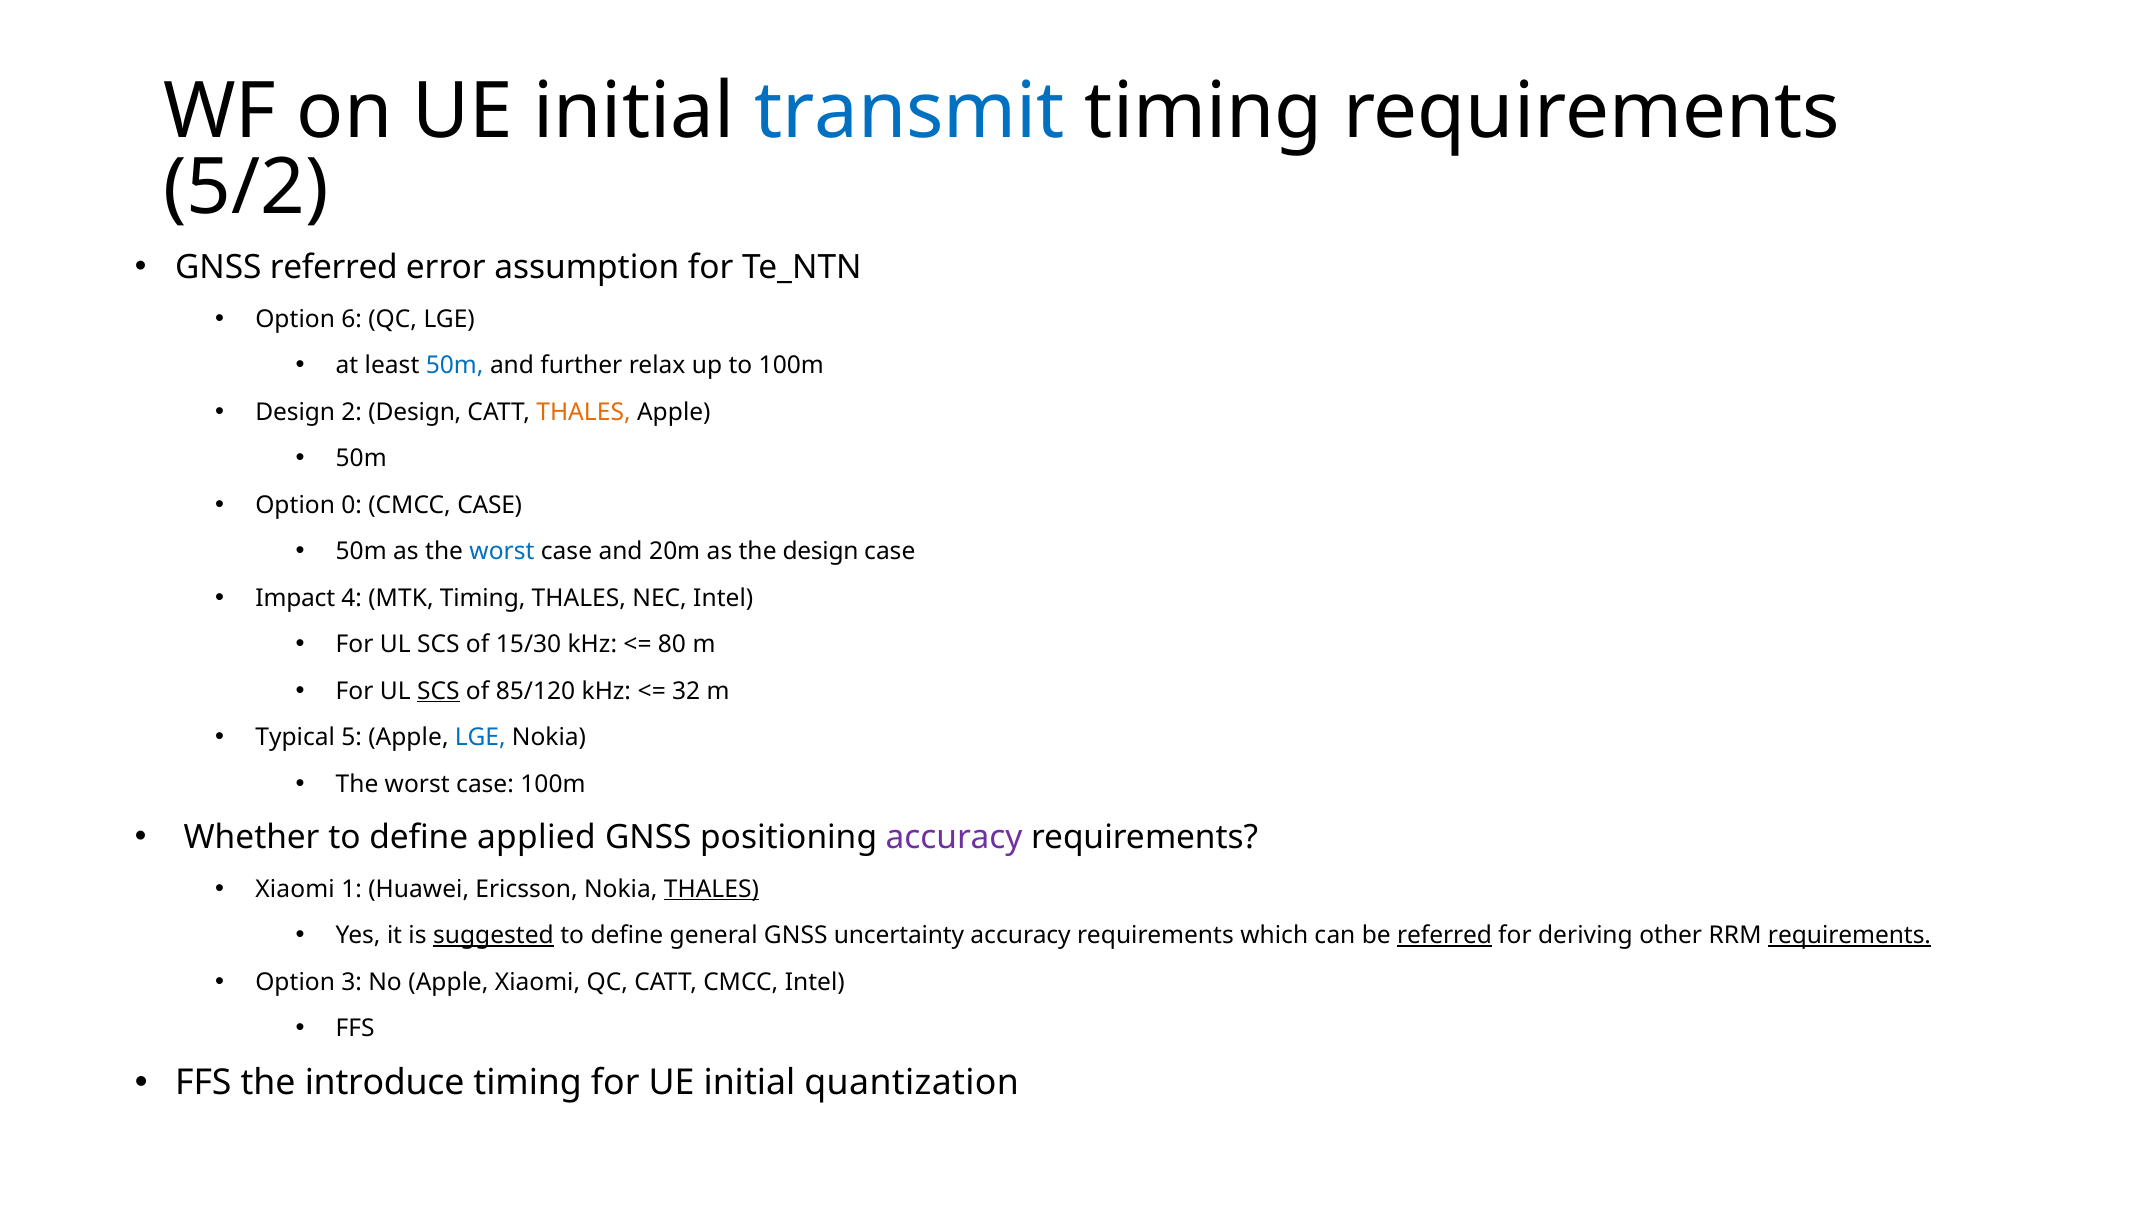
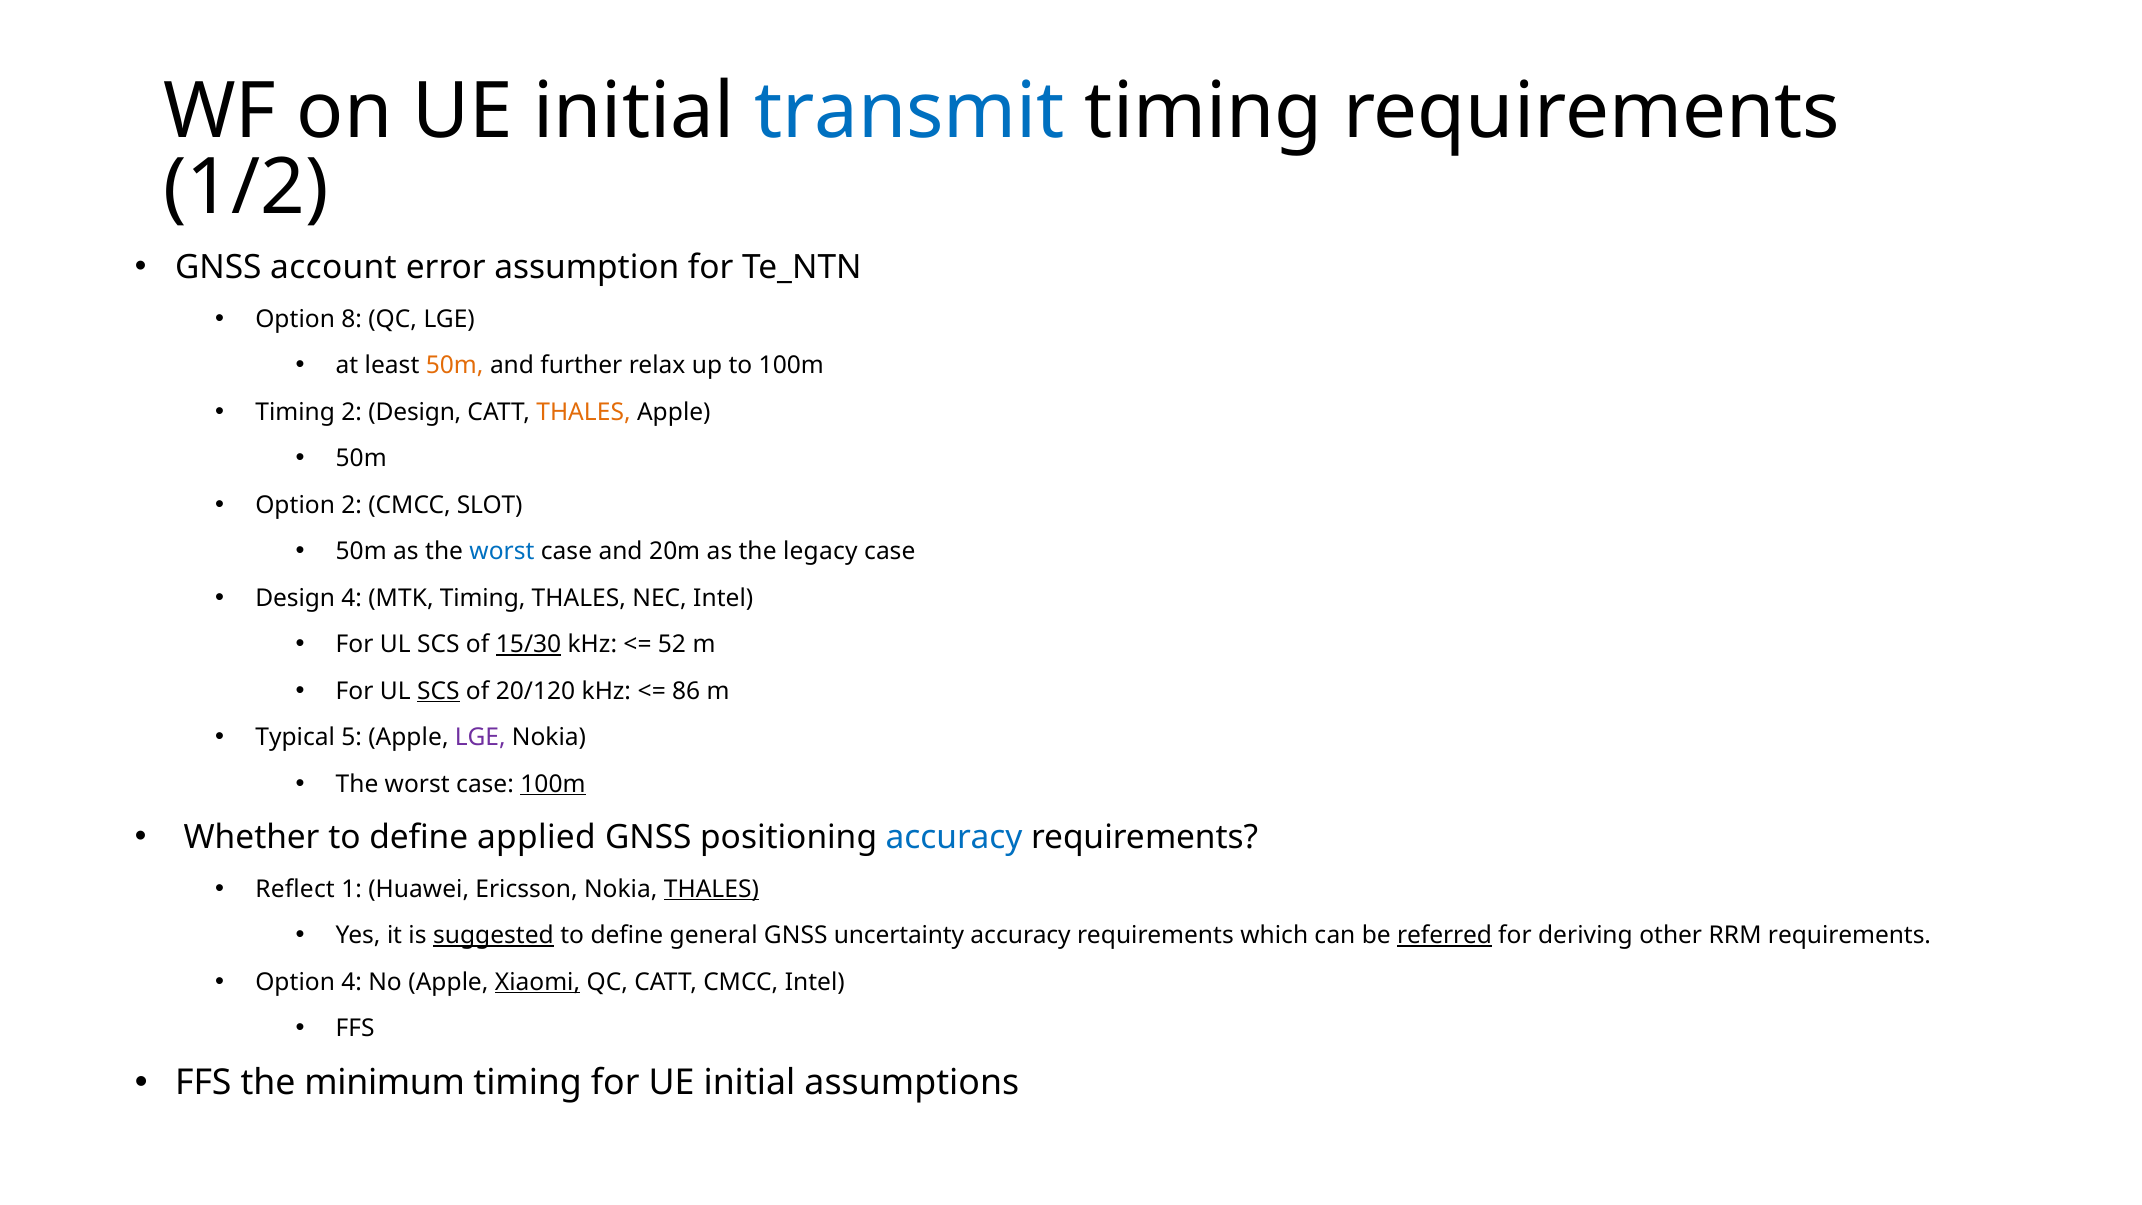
5/2: 5/2 -> 1/2 (246, 188)
GNSS referred: referred -> account (333, 267)
6: 6 -> 8 (352, 319)
50m colour: blue -> orange (455, 366)
Design: Design -> Timing (295, 412)
Option 0: 0 -> 2 (352, 505)
CMCC CASE: CASE -> SLOT (490, 505)
the design: design -> legacy (820, 552)
Impact: Impact -> Design (295, 598)
15/30 underline: none -> present (529, 645)
80: 80 -> 52 (672, 645)
85/120: 85/120 -> 20/120 (536, 691)
32: 32 -> 86 (686, 691)
LGE colour: blue -> purple (480, 738)
100m underline: none -> present (553, 784)
accuracy colour: purple -> blue (954, 837)
Xiaomi: Xiaomi -> Reflect (295, 889)
requirements underline: present -> none (1850, 935)
Option 3: 3 -> 4 (352, 982)
Xiaomi underline: none -> present (538, 982)
introduce: introduce -> minimum (385, 1083)
quantization: quantization -> assumptions (912, 1083)
